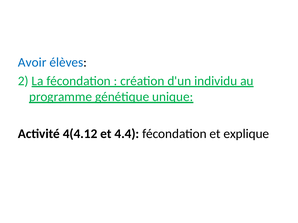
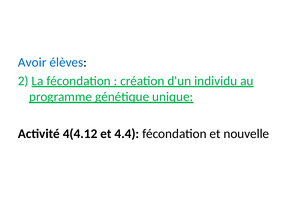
explique: explique -> nouvelle (246, 134)
